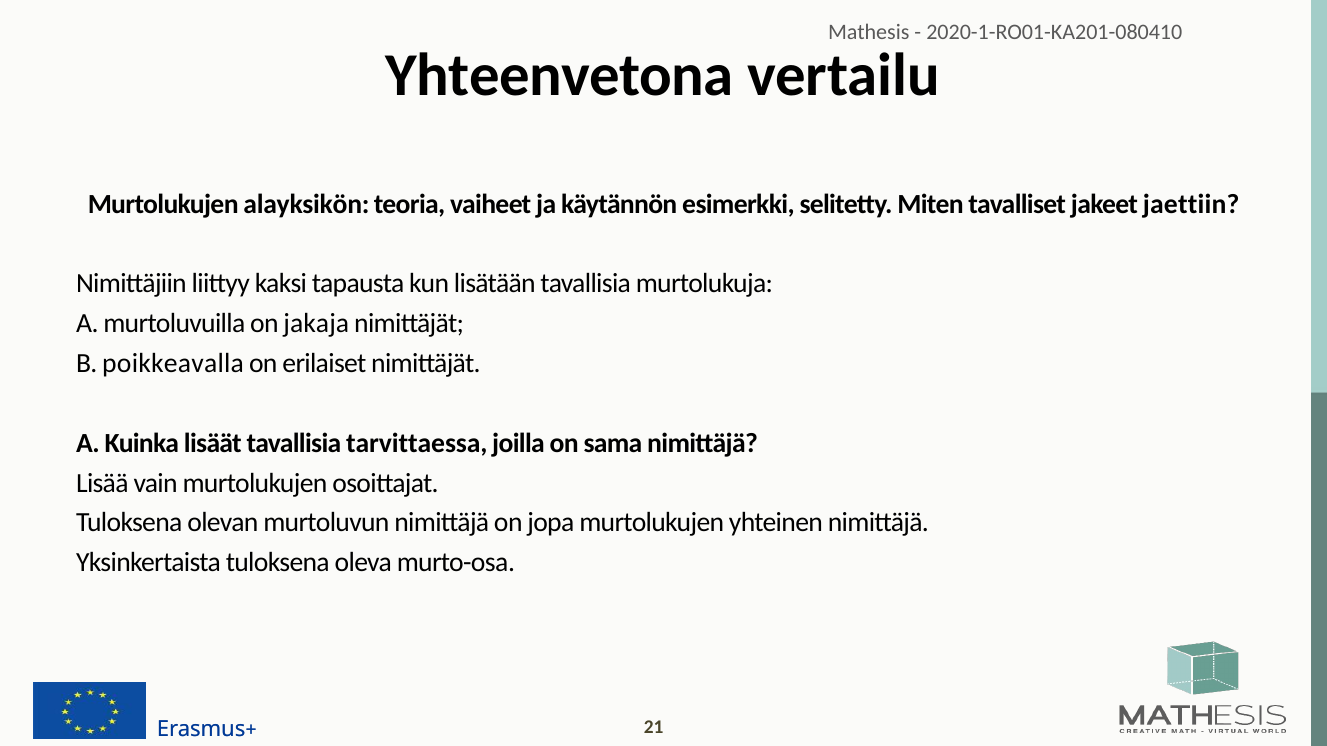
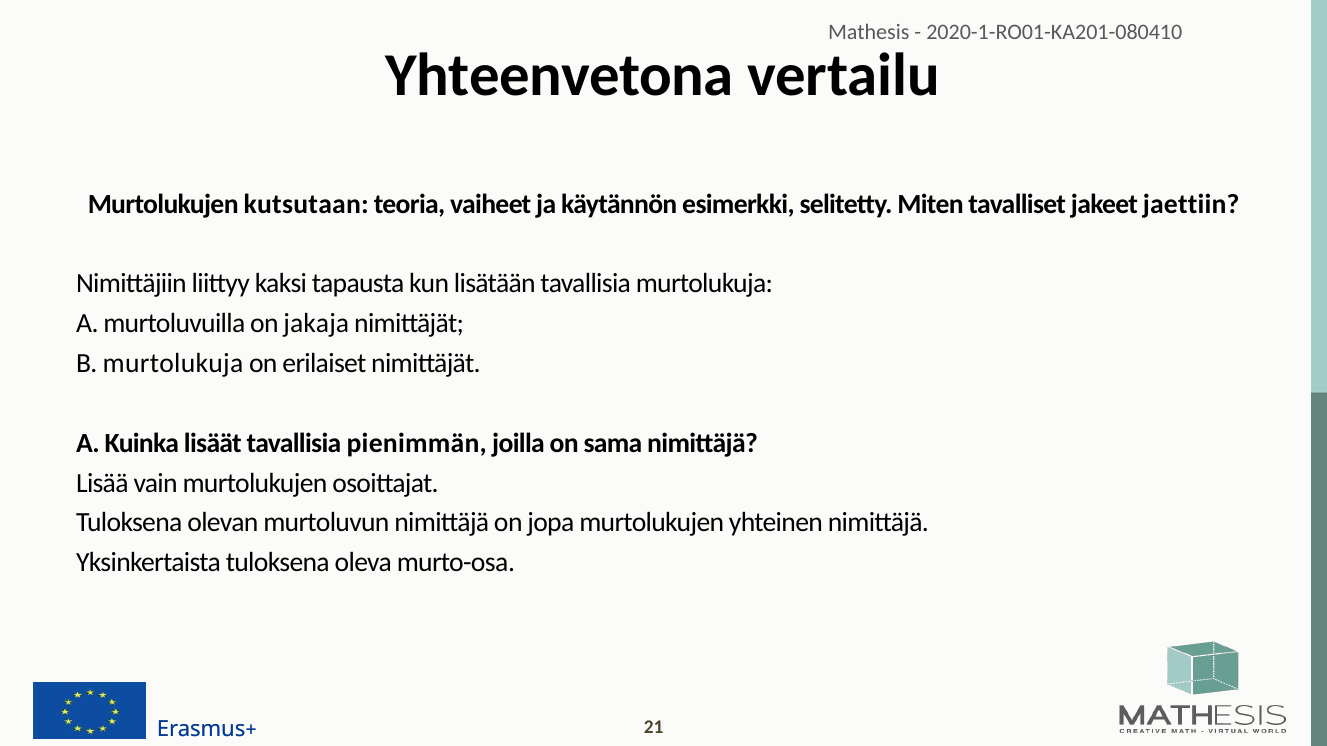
alayksikön: alayksikön -> kutsutaan (306, 204)
B poikkeavalla: poikkeavalla -> murtolukuja (173, 364)
tarvittaessa: tarvittaessa -> pienimmän (417, 443)
